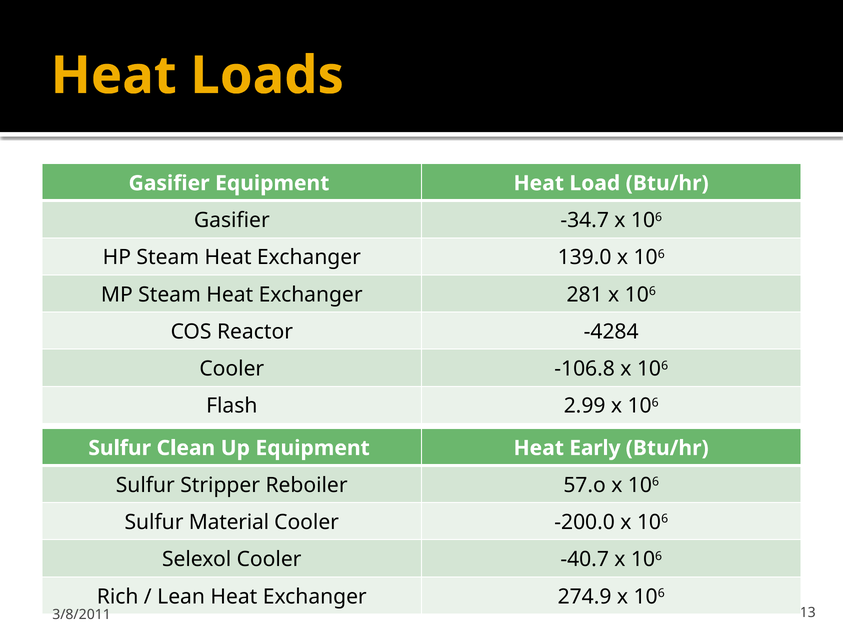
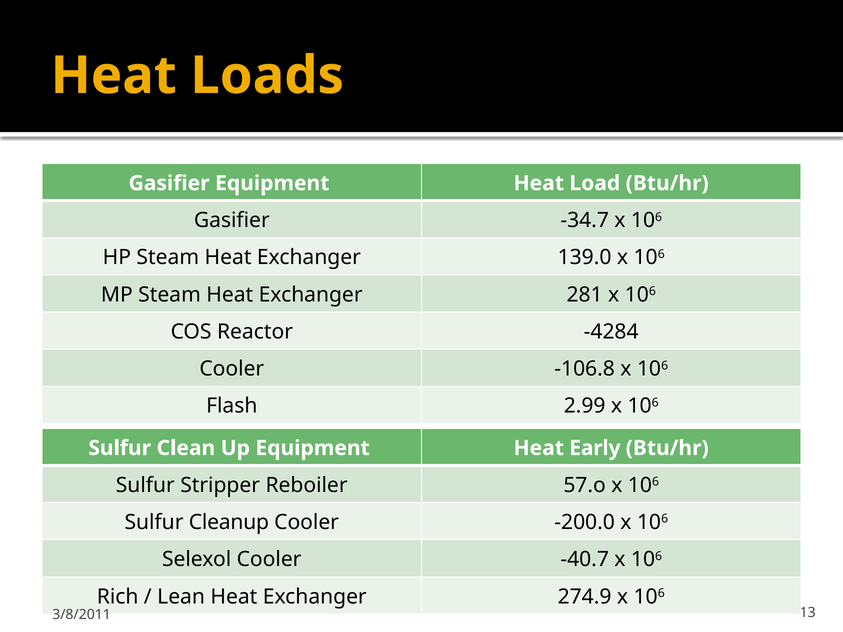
Material: Material -> Cleanup (229, 523)
